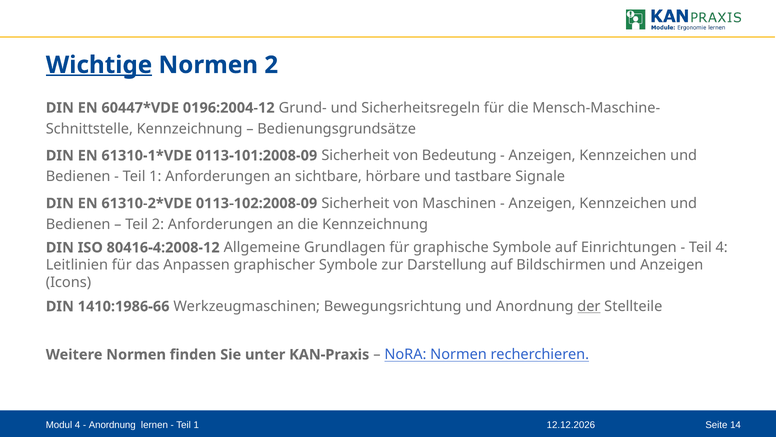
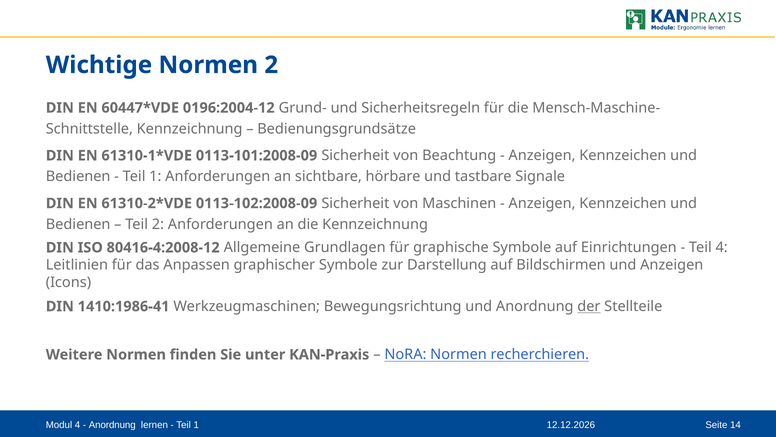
Wichtige underline: present -> none (99, 65)
Bedeutung: Bedeutung -> Beachtung (459, 155)
1410:1986-66: 1410:1986-66 -> 1410:1986-41 (124, 306)
